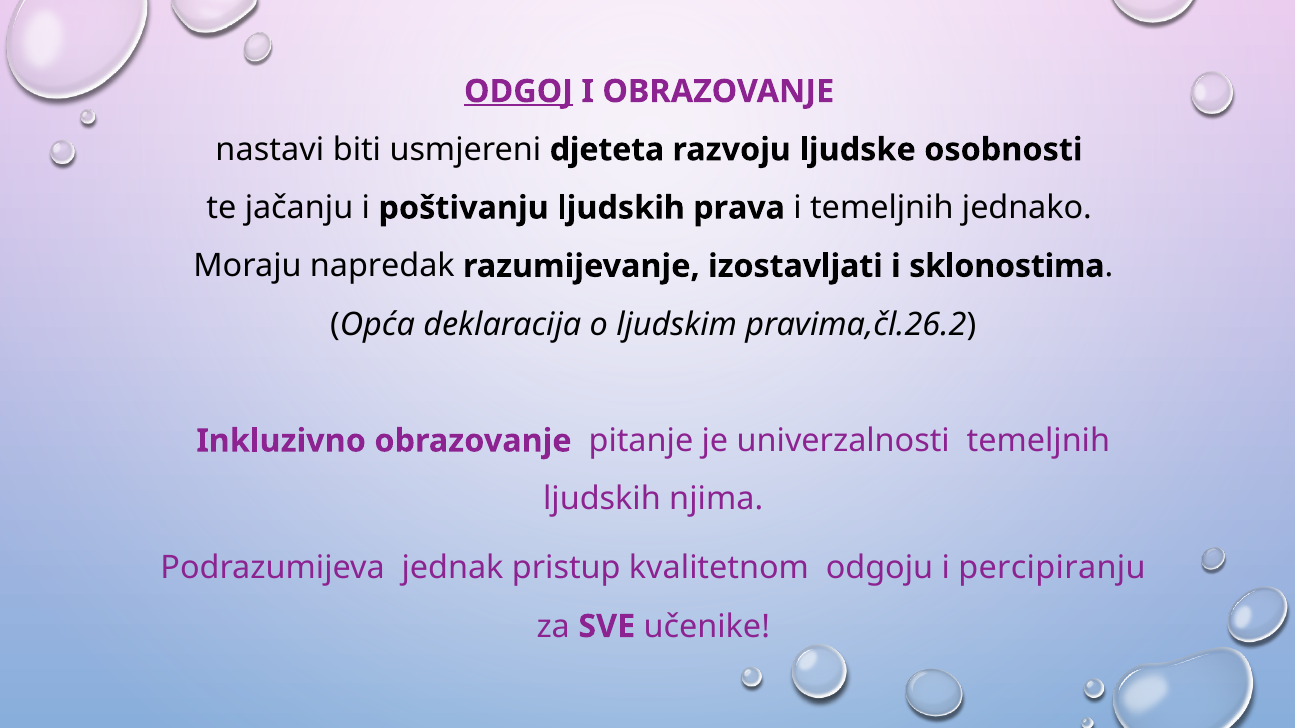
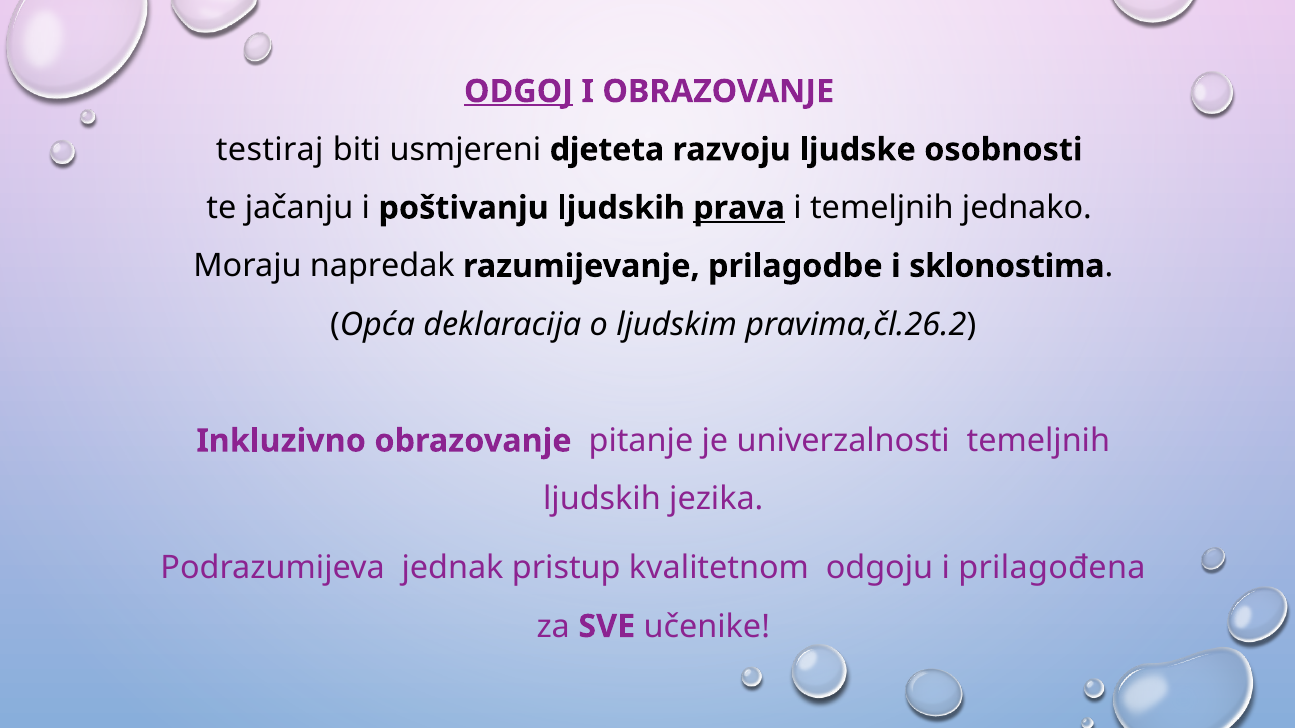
nastavi: nastavi -> testiraj (270, 150)
prava underline: none -> present (739, 208)
izostavljati: izostavljati -> prilagodbe (795, 266)
njima: njima -> jezika (716, 499)
percipiranju: percipiranju -> prilagođena (1052, 568)
